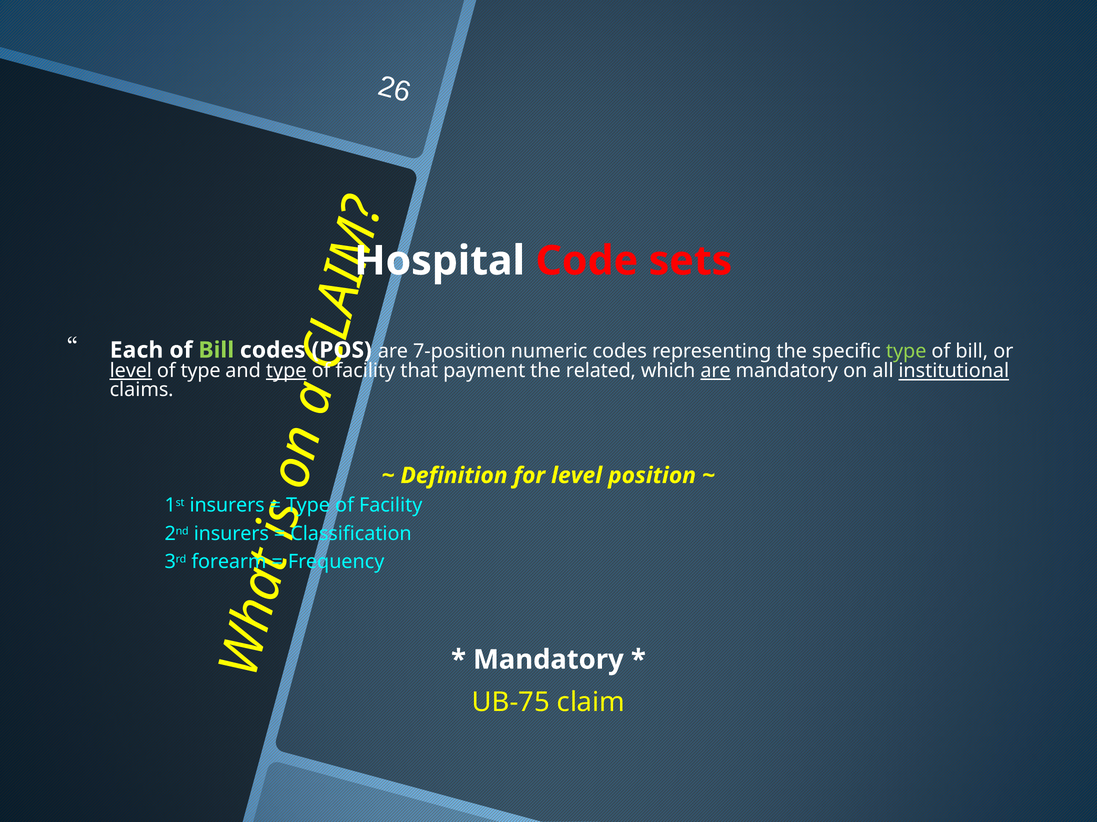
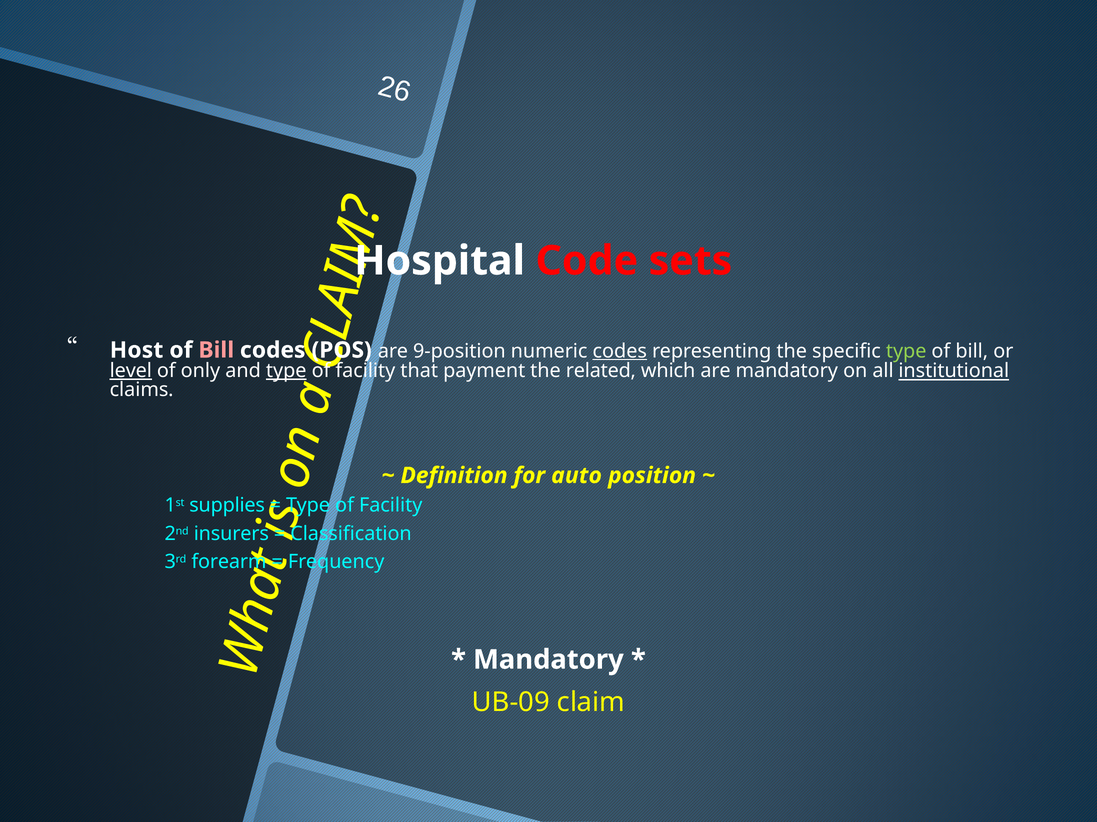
Each: Each -> Host (137, 350)
Bill colour: light green -> pink (216, 350)
7-position: 7-position -> 9-position (459, 351)
codes underline: none -> present (620, 351)
of type: type -> only (200, 371)
are underline: present -> none (716, 371)
for level: level -> auto (577, 476)
1st insurers: insurers -> supplies (227, 506)
UB-75: UB-75 -> UB-09 (511, 703)
